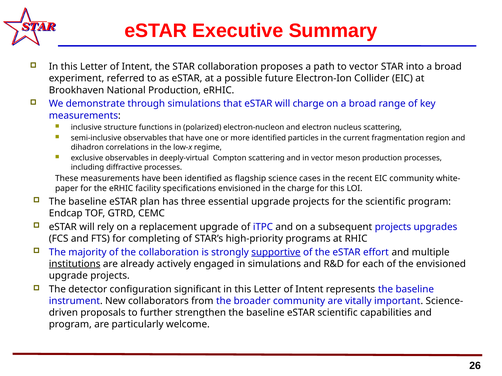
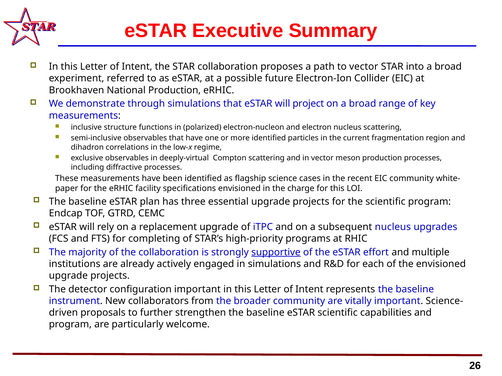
will charge: charge -> project (308, 104)
subsequent projects: projects -> nucleus (393, 227)
institutions underline: present -> none (75, 264)
configuration significant: significant -> important (197, 290)
